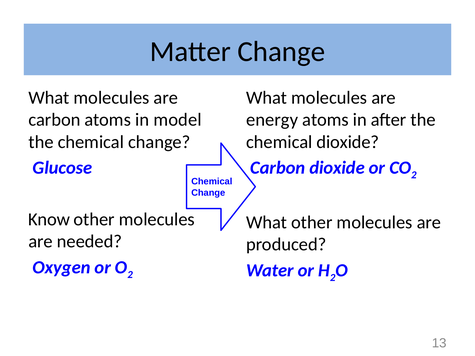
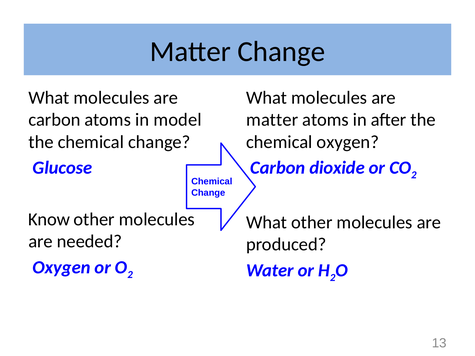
energy: energy -> matter (272, 120)
chemical dioxide: dioxide -> oxygen (348, 142)
